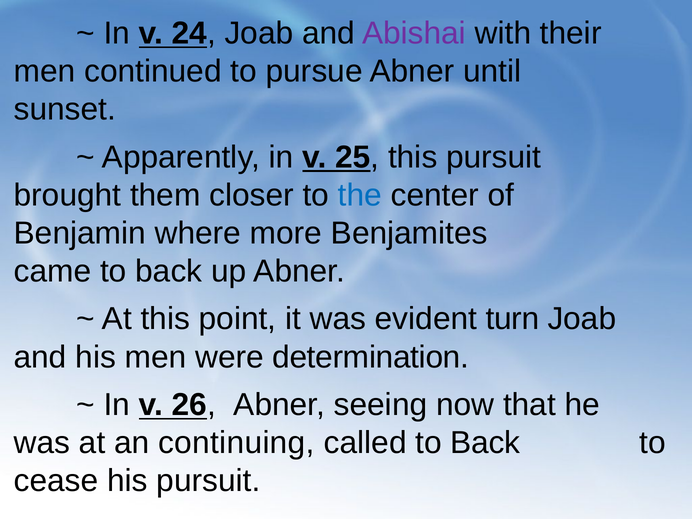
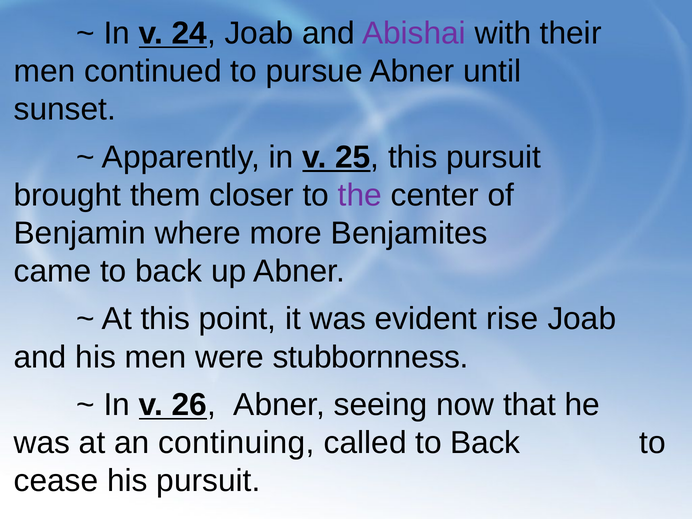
the colour: blue -> purple (360, 195)
turn: turn -> rise (512, 319)
determination: determination -> stubbornness (371, 357)
